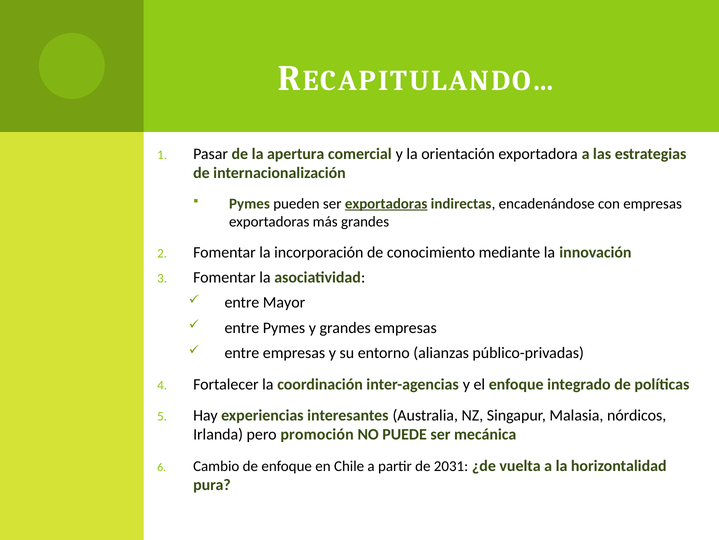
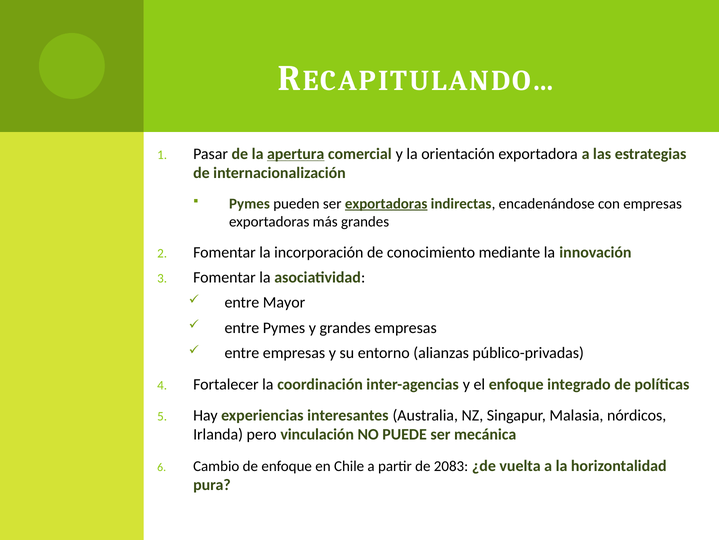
apertura underline: none -> present (296, 154)
promoción: promoción -> vinculación (317, 434)
2031: 2031 -> 2083 (451, 465)
